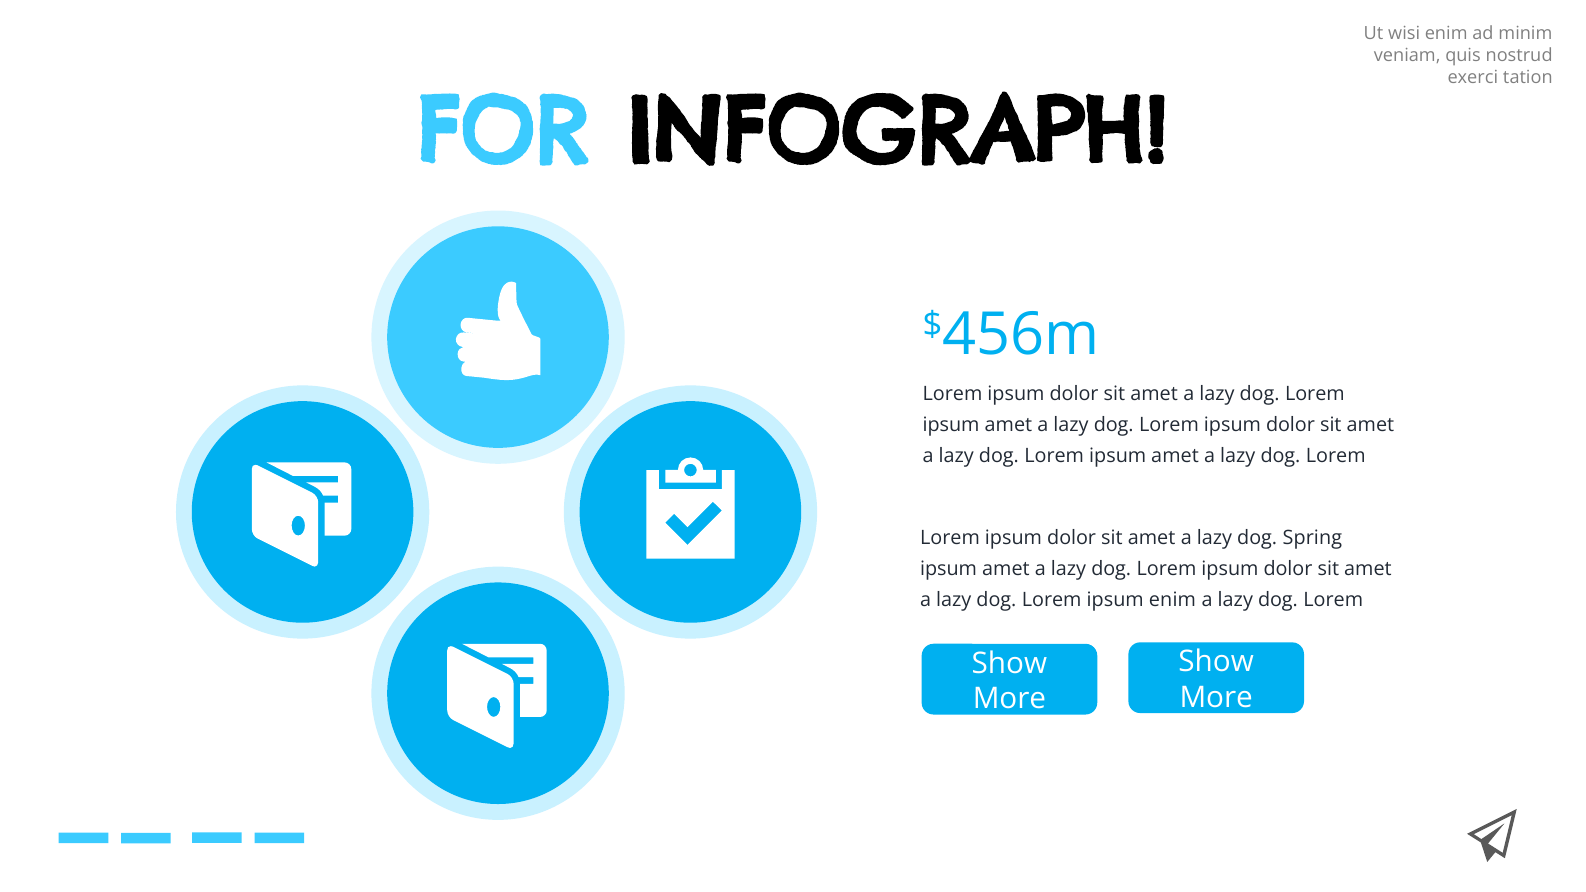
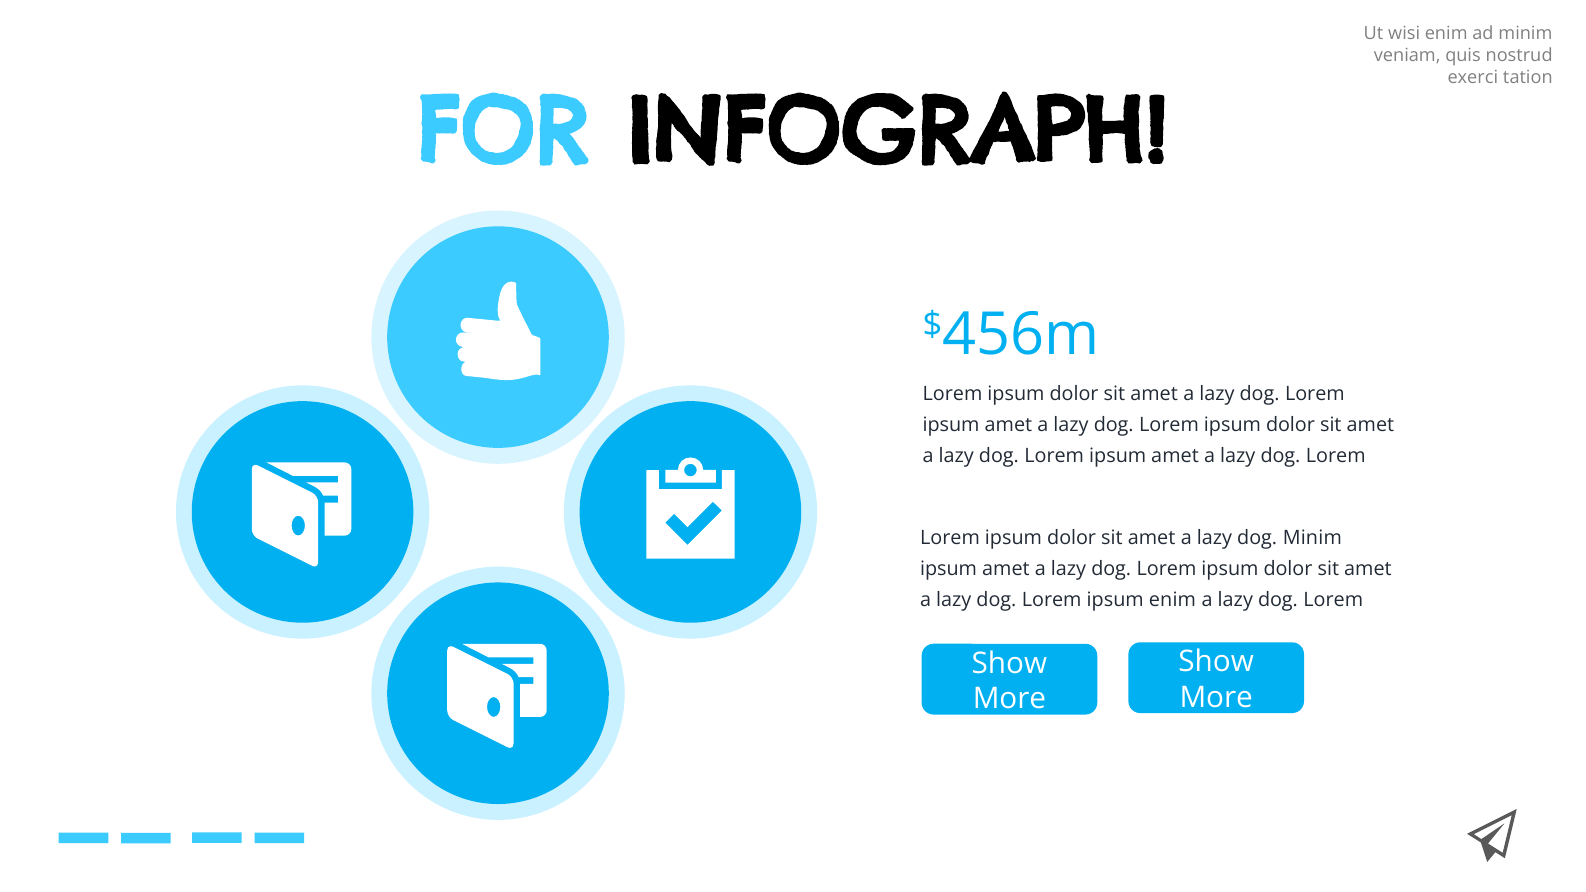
dog Spring: Spring -> Minim (1312, 538)
